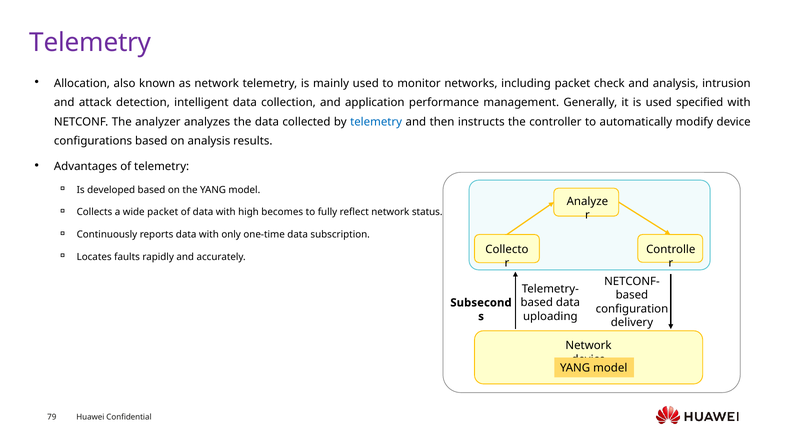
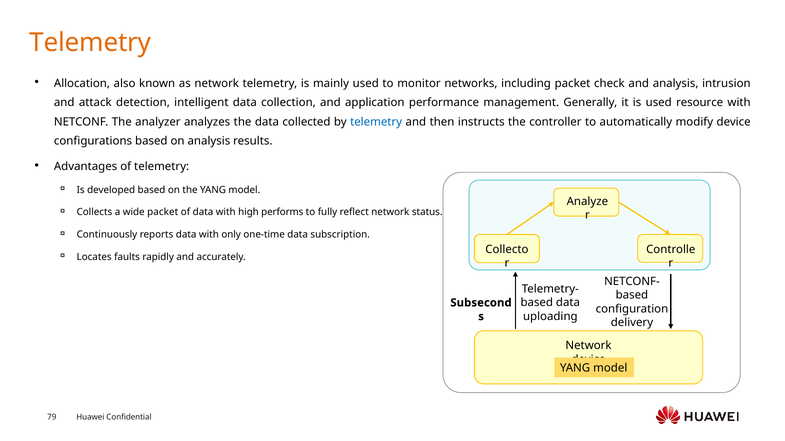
Telemetry colour: purple -> orange (90, 43)
specified: specified -> resource (700, 103)
becomes: becomes -> performs (282, 213)
